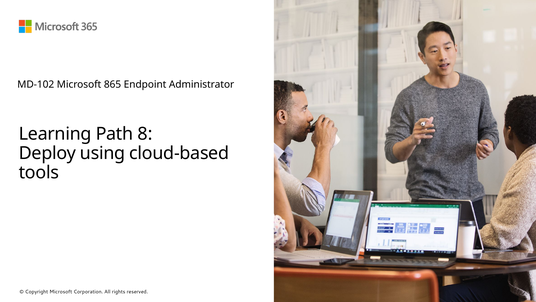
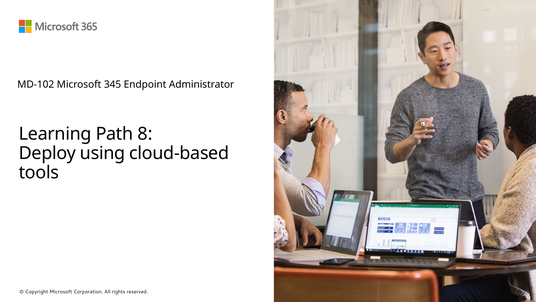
865: 865 -> 345 (113, 84)
